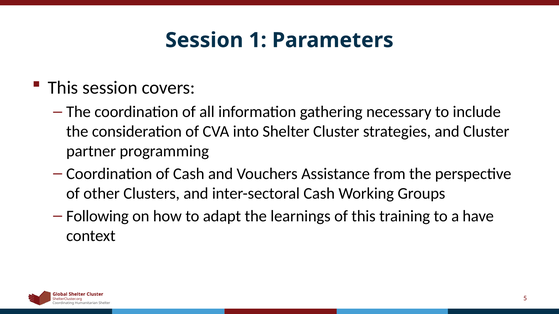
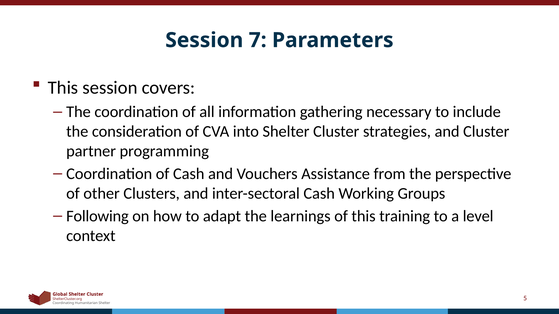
1: 1 -> 7 (258, 40)
have: have -> level (478, 216)
